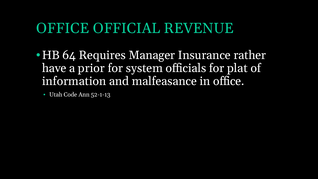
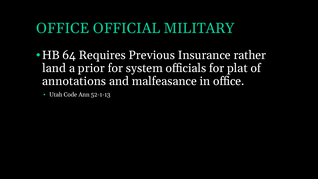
REVENUE: REVENUE -> MILITARY (199, 28)
Manager: Manager -> Previous (152, 55)
have: have -> land (54, 68)
information: information -> annotations (74, 81)
